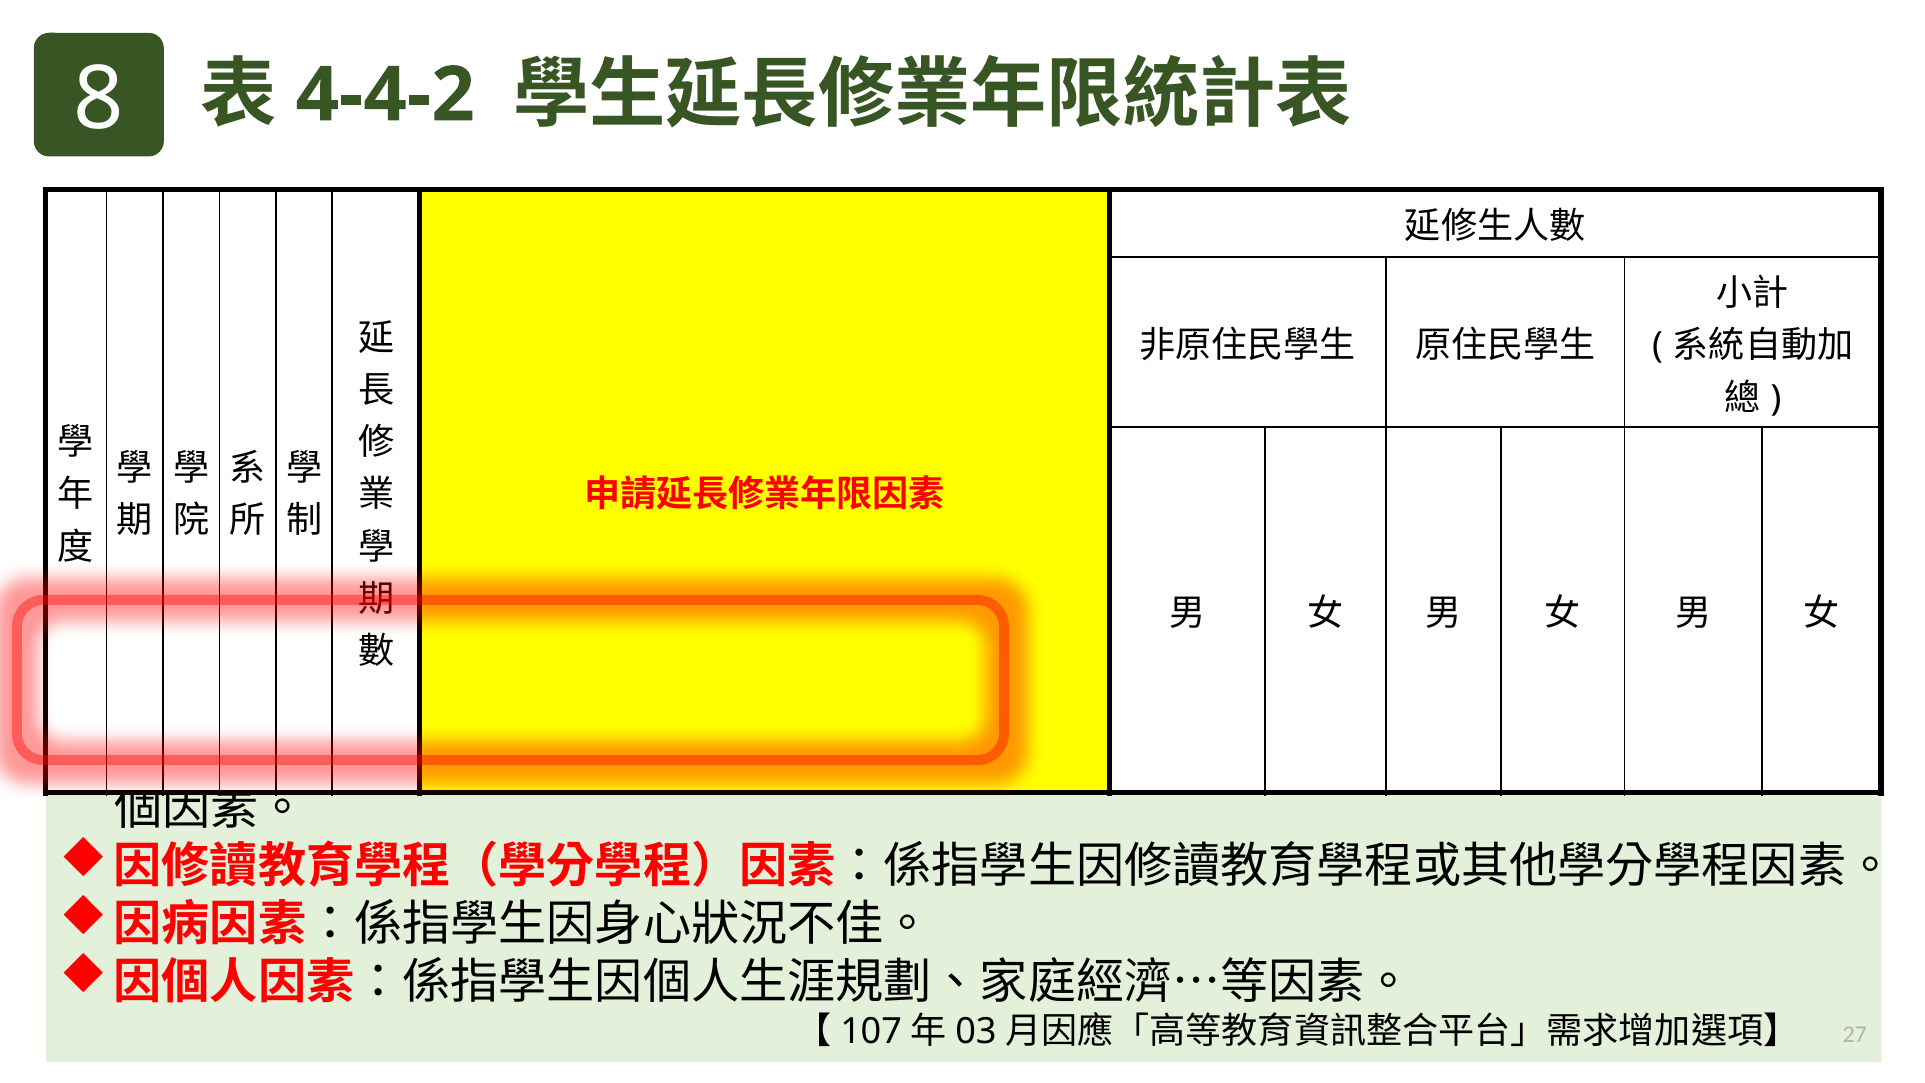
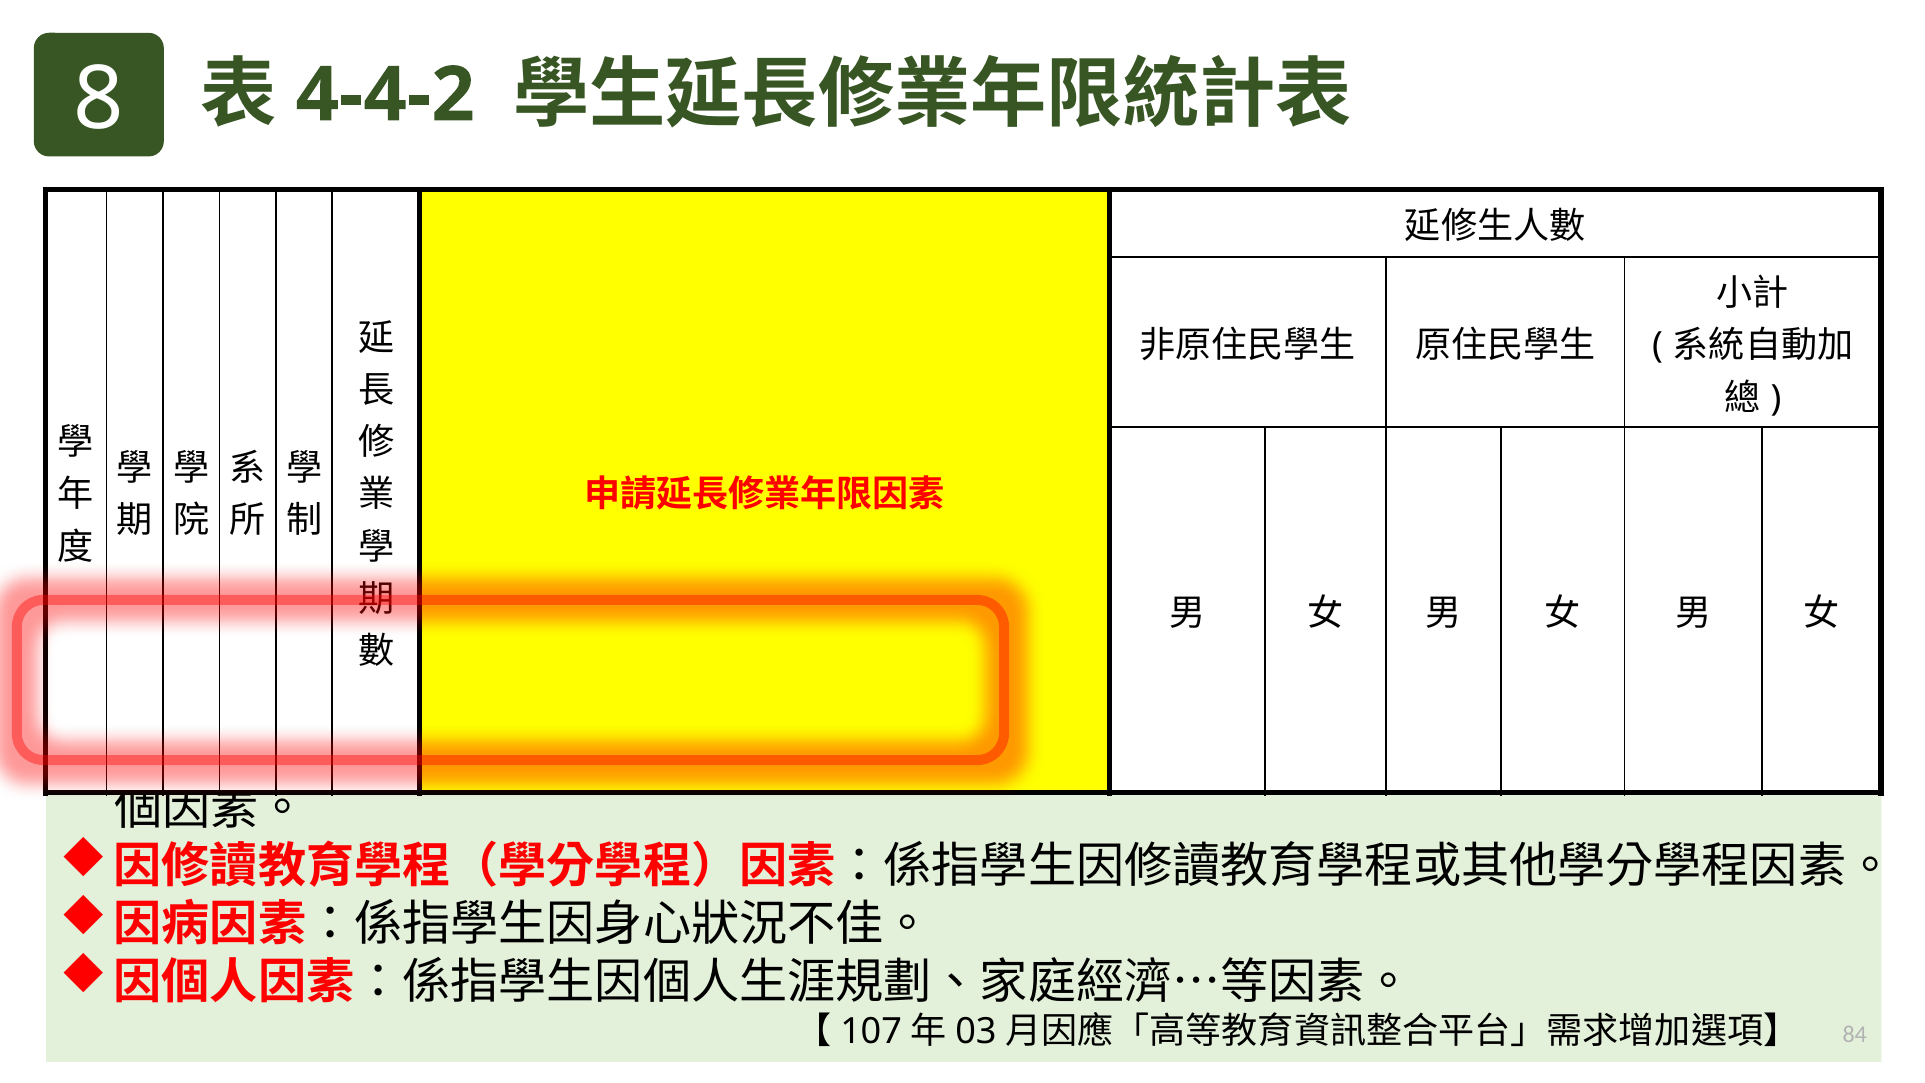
27: 27 -> 84 (1855, 1034)
